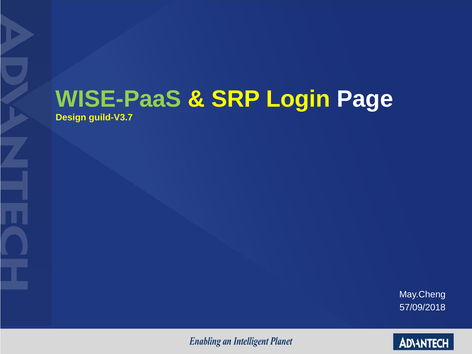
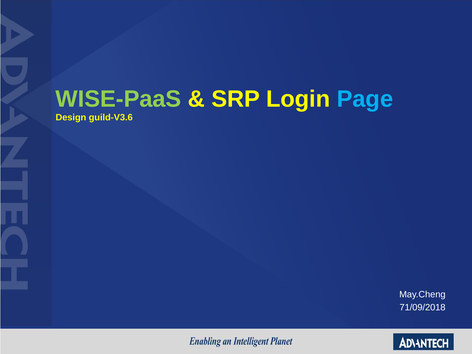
Page colour: white -> light blue (365, 99)
guild-V3.7: guild-V3.7 -> guild-V3.6 (111, 118)
57/09/2018: 57/09/2018 -> 71/09/2018 (423, 307)
